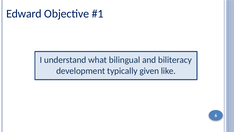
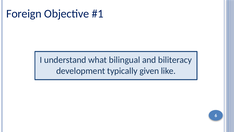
Edward: Edward -> Foreign (24, 14)
